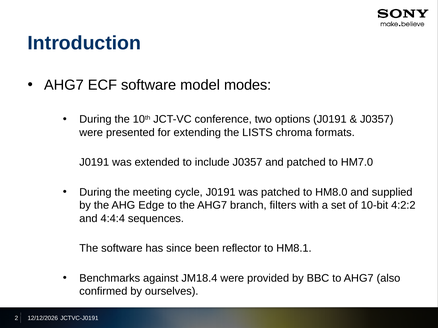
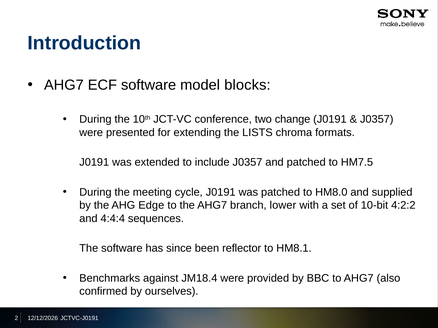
modes: modes -> blocks (247, 85)
options: options -> change (293, 120)
HM7.0: HM7.0 -> HM7.5 (357, 163)
filters: filters -> lower (283, 206)
